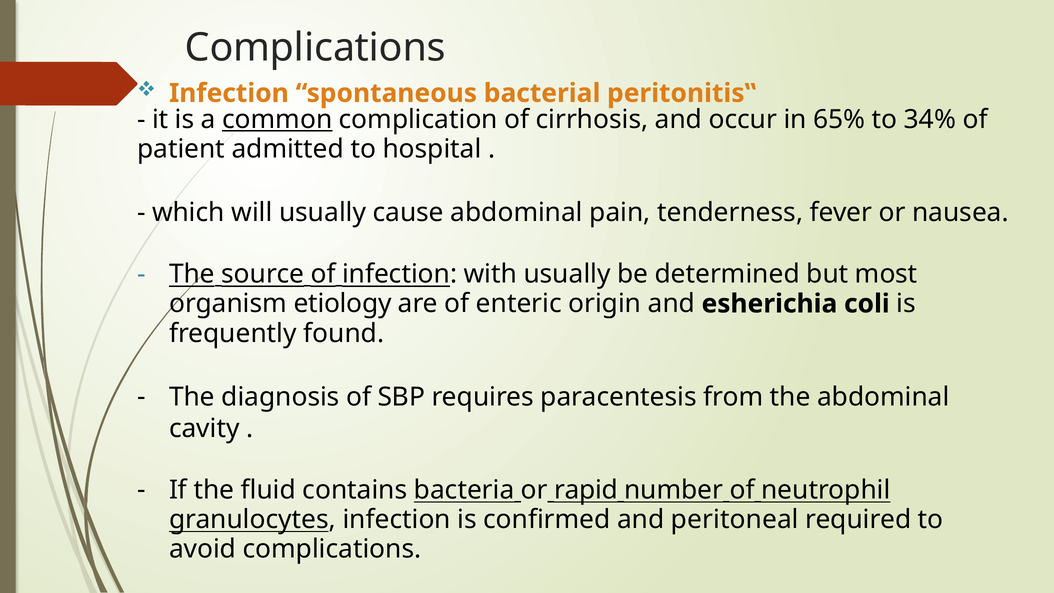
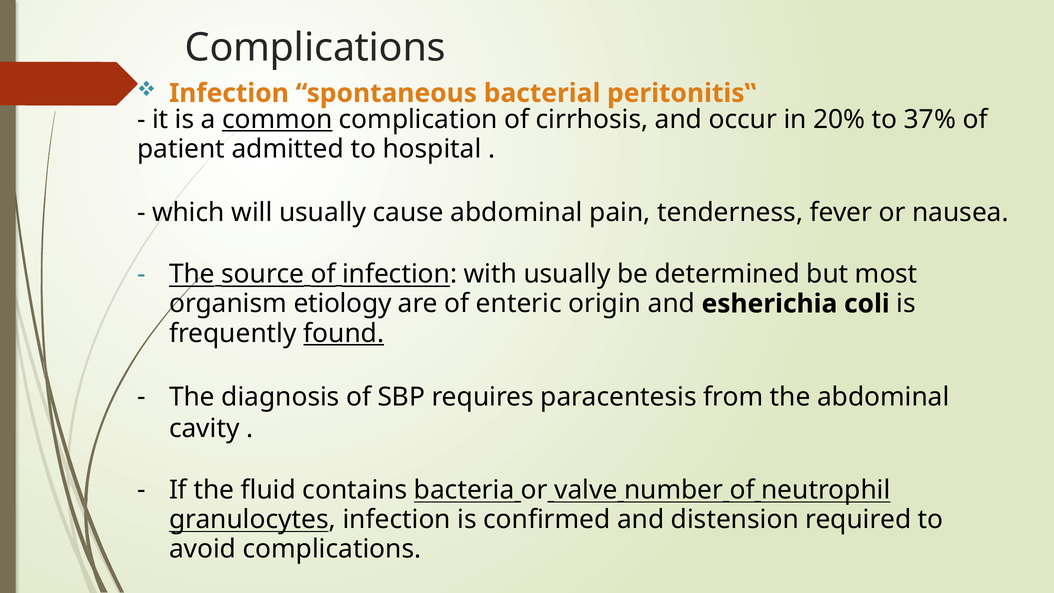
65%: 65% -> 20% (839, 120)
34%: 34% -> 37% (930, 120)
found underline: none -> present (344, 333)
rapid: rapid -> valve (586, 490)
peritoneal: peritoneal -> distension (735, 519)
